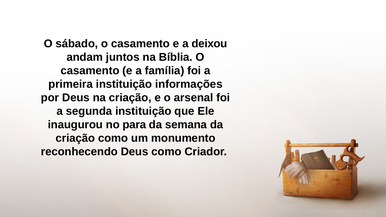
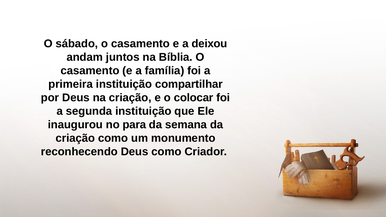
informações: informações -> compartilhar (189, 84)
arsenal: arsenal -> colocar (194, 98)
